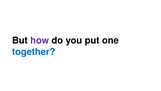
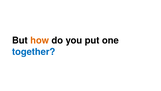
how colour: purple -> orange (40, 40)
